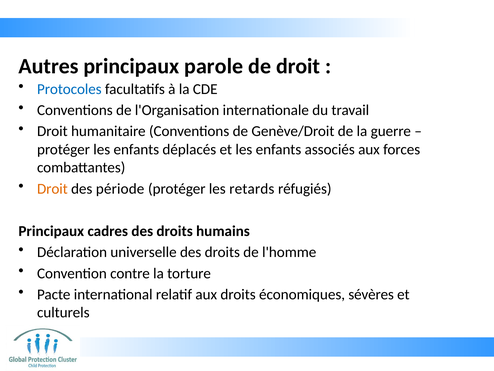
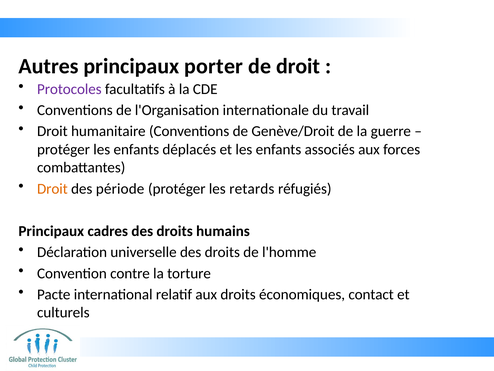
parole: parole -> porter (214, 66)
Protocoles colour: blue -> purple (69, 89)
sévères: sévères -> contact (371, 294)
